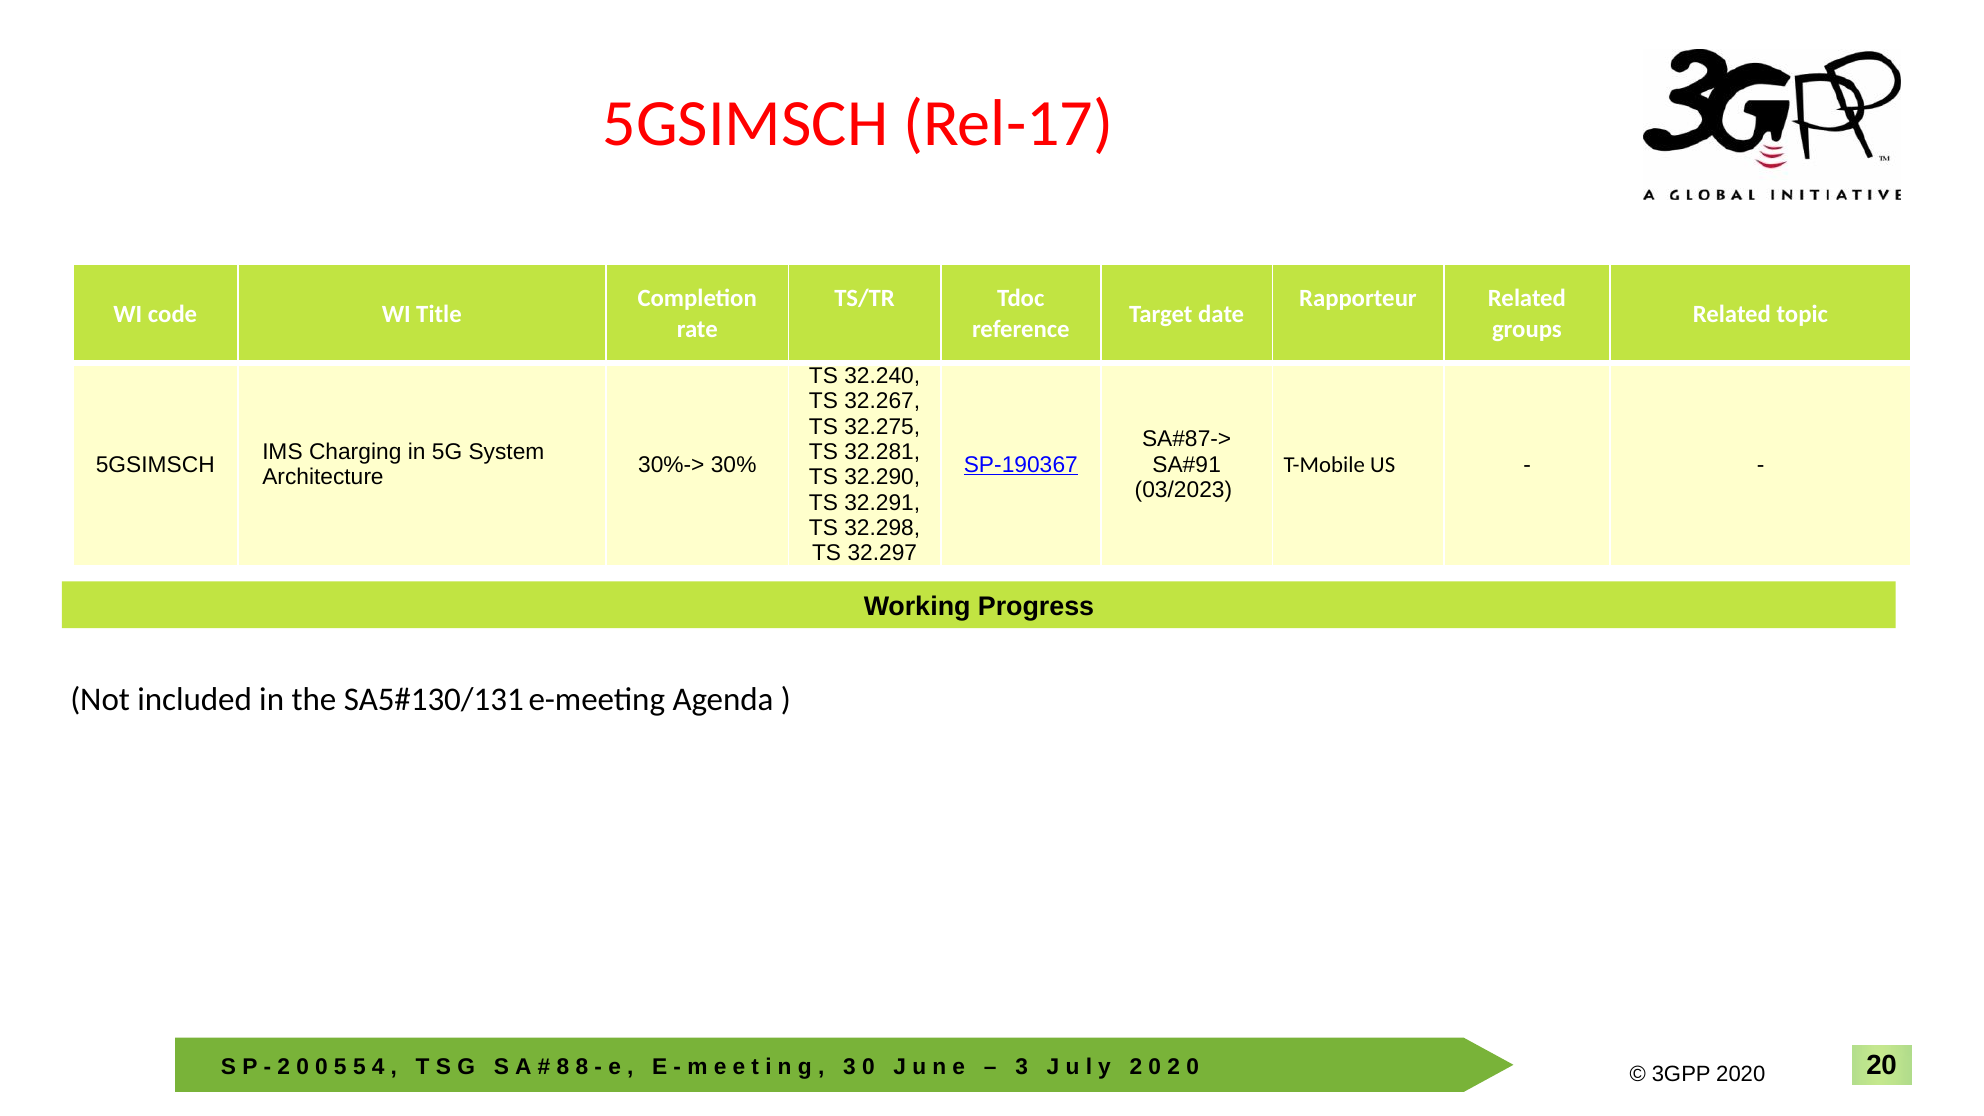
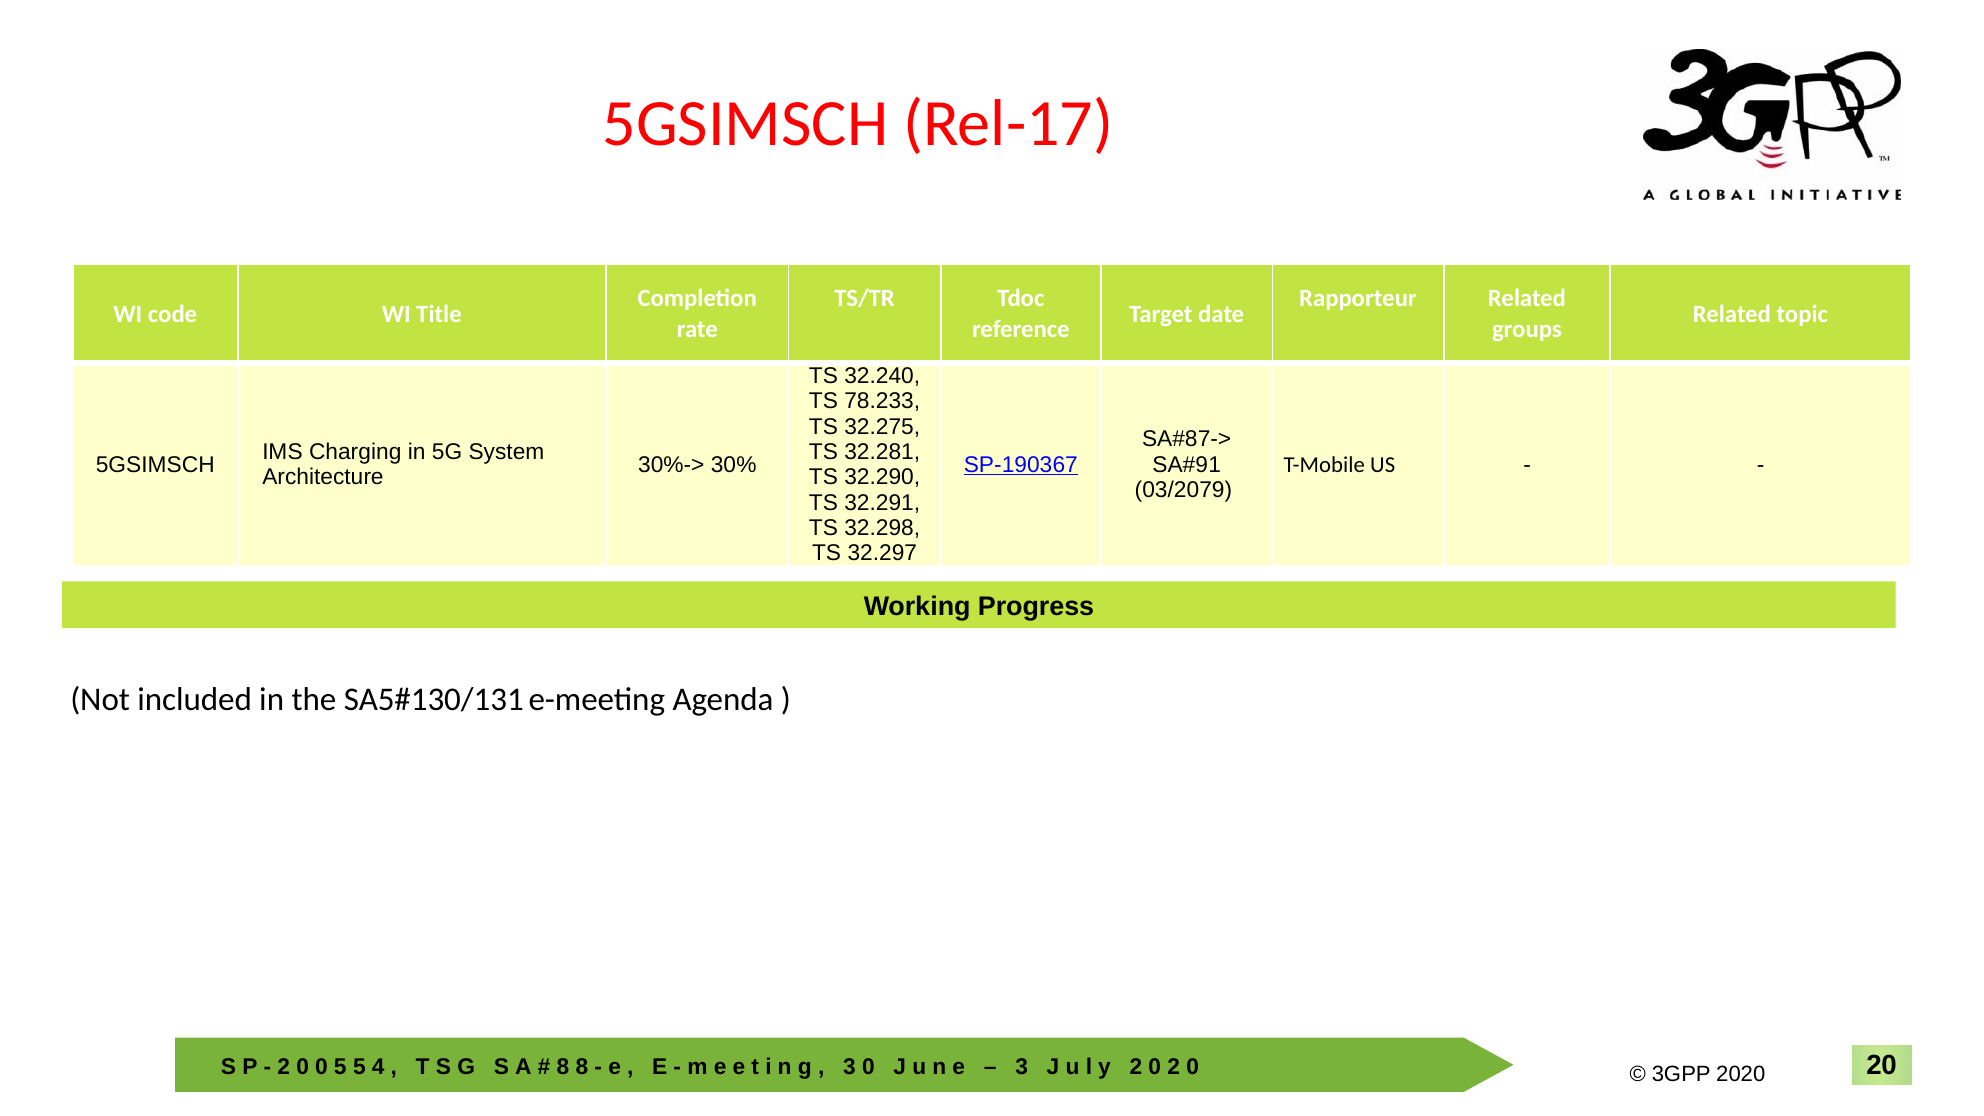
32.267: 32.267 -> 78.233 (882, 401)
03/2023: 03/2023 -> 03/2079 (1183, 490)
